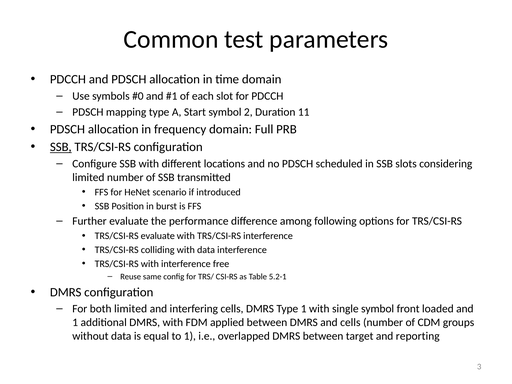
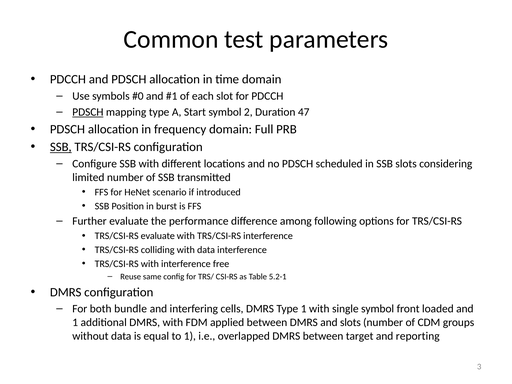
PDSCH underline: none -> present (88, 112)
11: 11 -> 47 (304, 112)
both limited: limited -> bundle (131, 309)
and cells: cells -> slots (350, 323)
